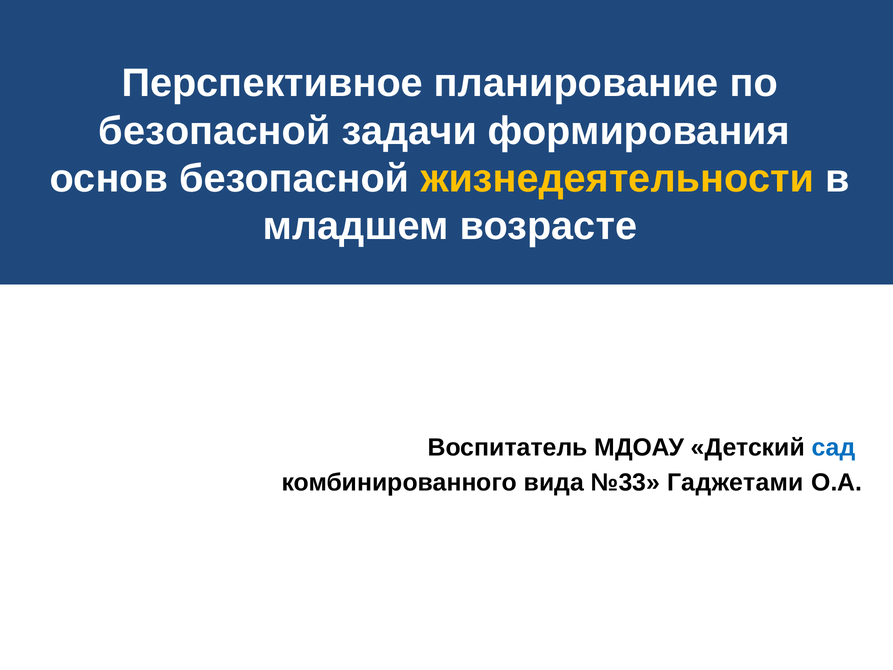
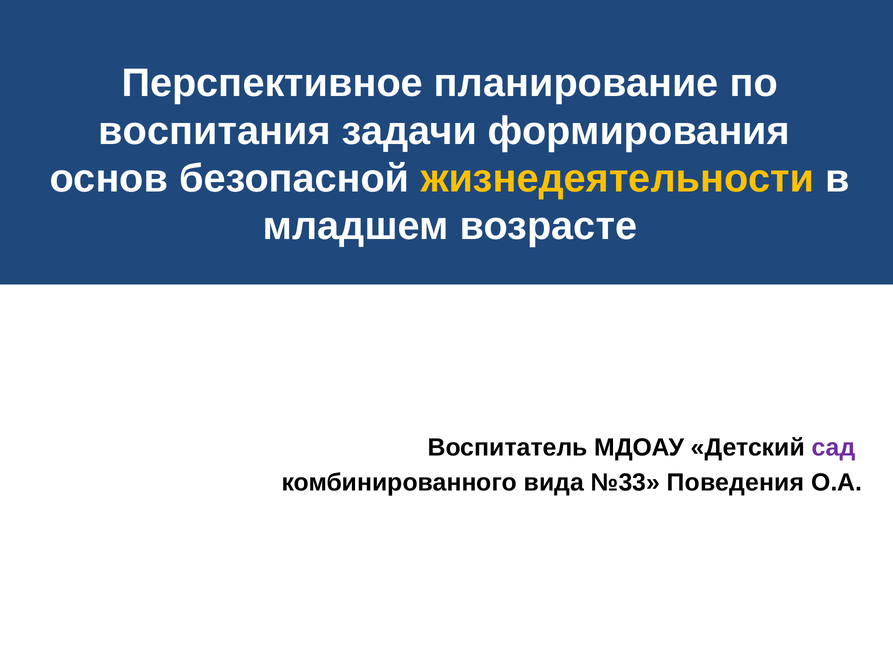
безопасной: безопасной -> воспитания (215, 131)
сад colour: blue -> purple (833, 447)
Гаджетами: Гаджетами -> Поведения (735, 482)
